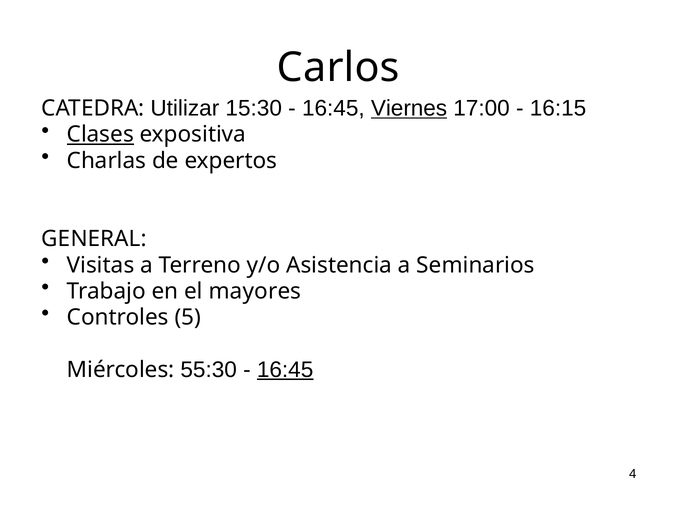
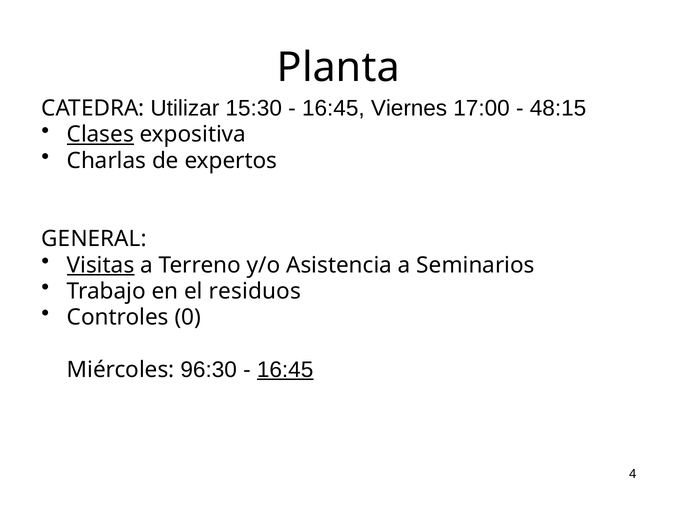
Carlos: Carlos -> Planta (338, 68)
Viernes underline: present -> none (409, 108)
16:15: 16:15 -> 48:15 (558, 108)
Visitas underline: none -> present (101, 266)
mayores: mayores -> residuos (255, 292)
5: 5 -> 0 (188, 318)
55:30: 55:30 -> 96:30 (209, 370)
